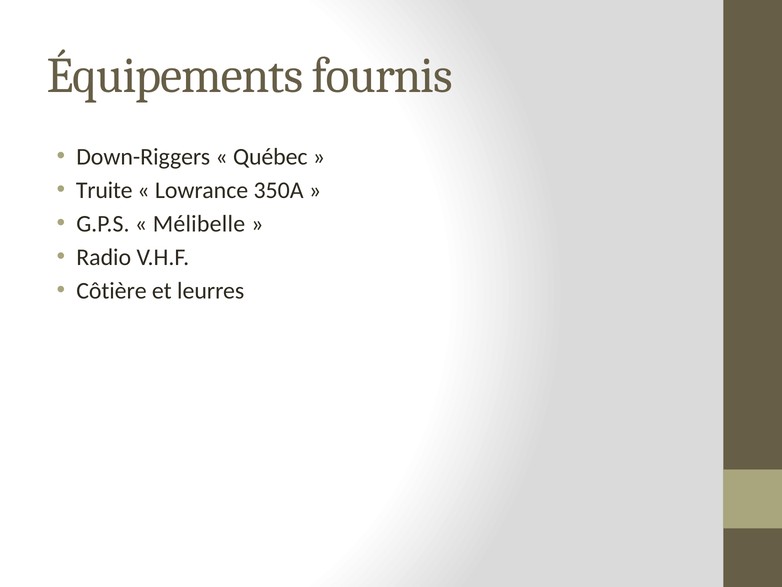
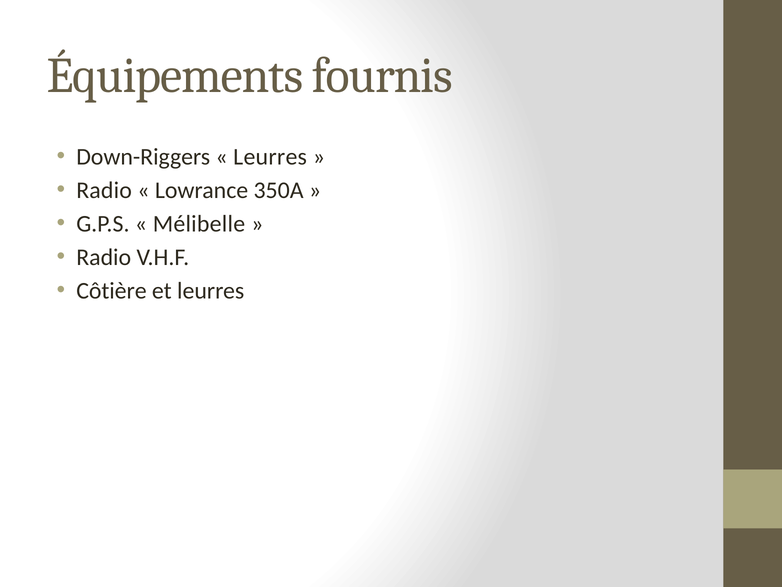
Québec: Québec -> Leurres (270, 157)
Truite: Truite -> Radio (104, 190)
